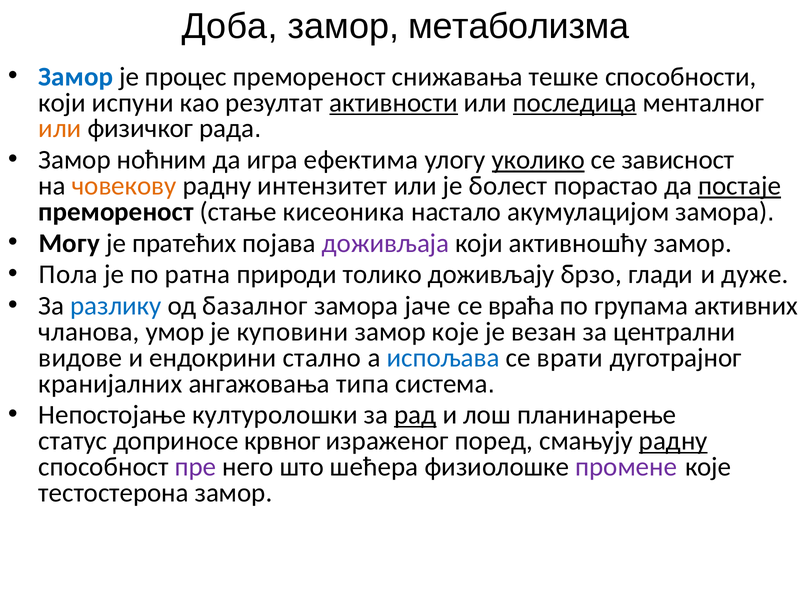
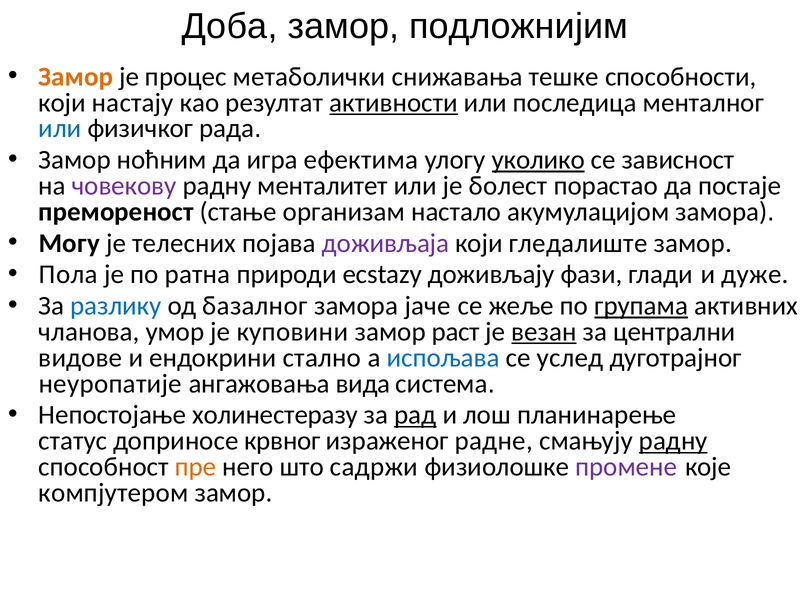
метаболизма: метаболизма -> подложнијим (519, 26)
Замор colour: blue -> orange (76, 77)
процес премореност: премореност -> метаболички (309, 77)
испуни: испуни -> настају (133, 103)
последица underline: present -> none (575, 103)
или colour: orange -> blue (60, 128)
човекову colour: orange -> purple (124, 186)
интензитет: интензитет -> менталитет (323, 186)
постаје underline: present -> none (740, 186)
кисеоника: кисеоника -> организам (344, 212)
пратећих: пратећих -> телесних (184, 243)
активношћу: активношћу -> гледалиште (578, 243)
толико: толико -> ecstazy (382, 274)
брзо: брзо -> фази (591, 274)
враћа: враћа -> жеље (521, 306)
групама underline: none -> present (641, 306)
замор које: које -> раст (456, 332)
везан underline: none -> present (544, 332)
врати: врати -> услед (570, 357)
кранијалних: кранијалних -> неуропатије (110, 383)
типа: типа -> вида (363, 383)
културолошки: културолошки -> холинестеразу (275, 415)
поред: поред -> радне (494, 441)
пре colour: purple -> orange (196, 467)
шећера: шећера -> садржи (374, 467)
тестостерона: тестостерона -> компјутером (113, 492)
